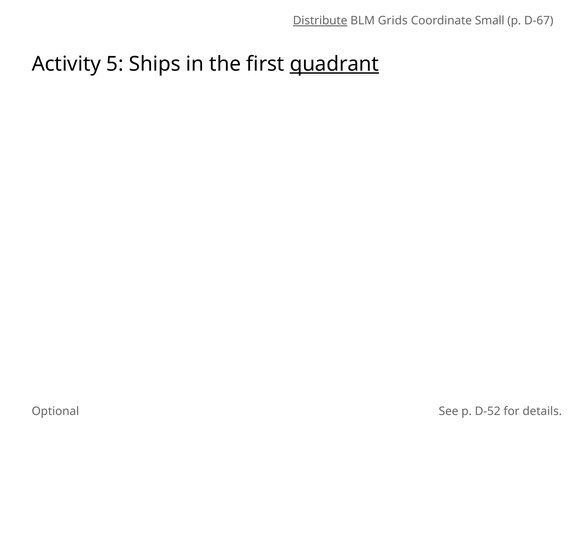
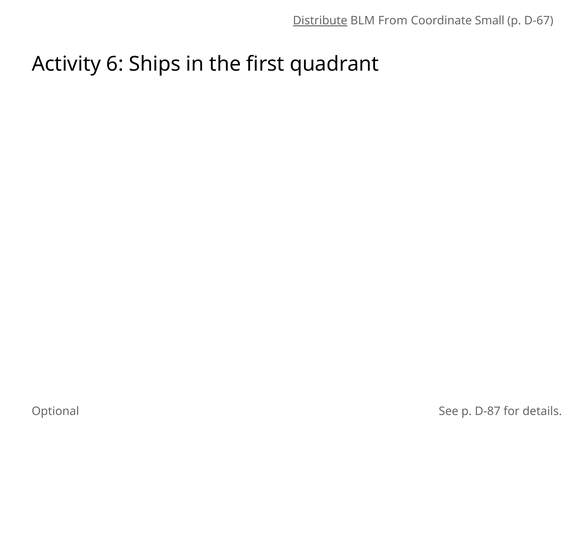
Grids: Grids -> From (393, 21)
5: 5 -> 6 (115, 64)
quadrant underline: present -> none (334, 64)
D-52: D-52 -> D-87 (488, 411)
